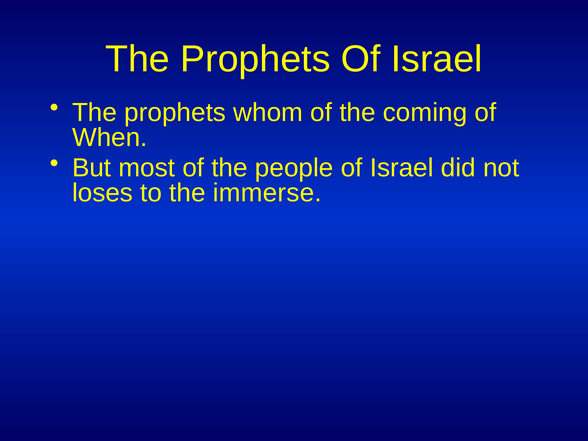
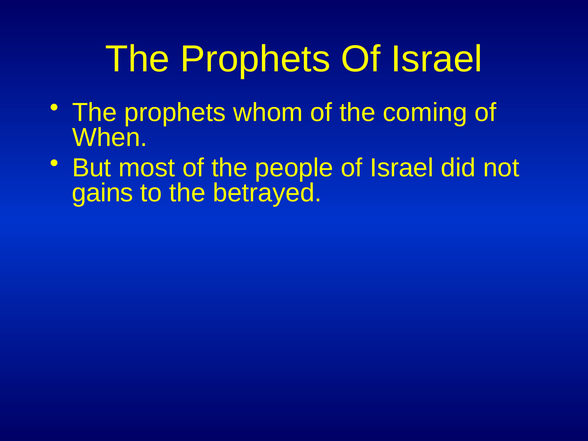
loses: loses -> gains (103, 193)
immerse: immerse -> betrayed (267, 193)
